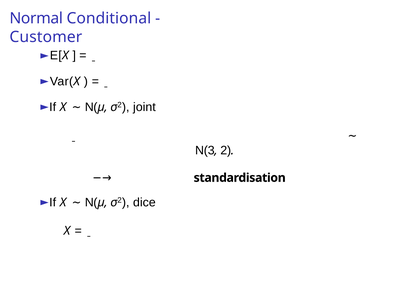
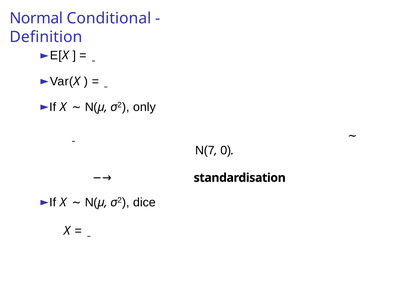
Customer: Customer -> Definition (46, 37)
joint: joint -> only (144, 107)
N(3: N(3 -> N(7 (205, 150)
2: 2 -> 0 (226, 150)
